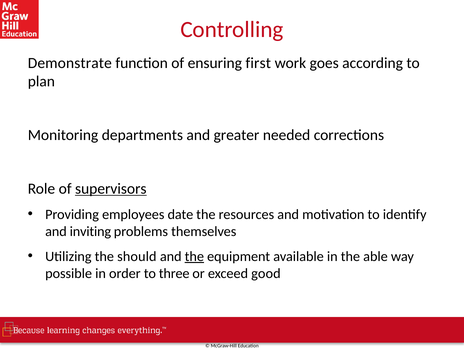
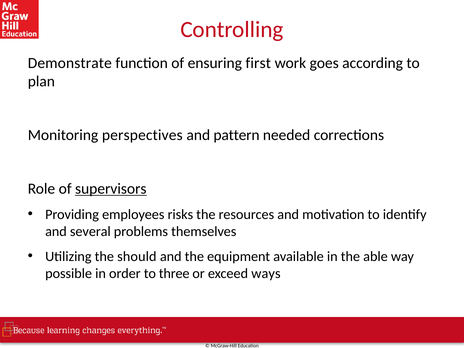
departments: departments -> perspectives (142, 135)
greater: greater -> pattern (237, 135)
date: date -> risks (180, 214)
inviting: inviting -> several (90, 231)
the underline: present -> none (194, 256)
good: good -> ways (266, 273)
